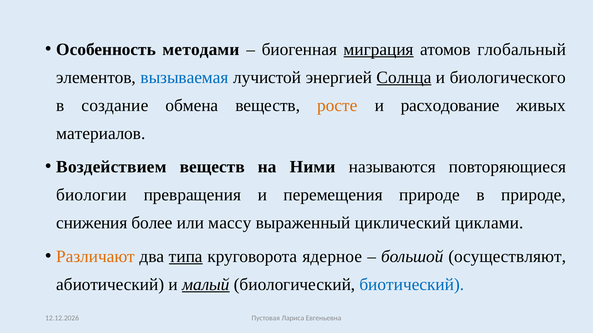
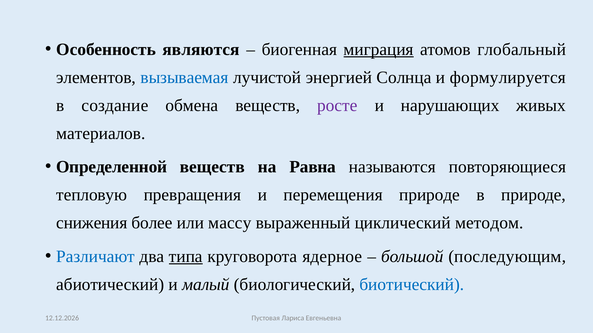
методами: методами -> являются (201, 49)
Солнца underline: present -> none (404, 78)
биологического: биологического -> формулируется (508, 78)
росте colour: orange -> purple (337, 106)
расходование: расходование -> нарушающих (450, 106)
Воздействием: Воздействием -> Определенной (112, 167)
Ними: Ними -> Равна (313, 167)
биологии: биологии -> тепловую (92, 195)
циклами: циклами -> методом (489, 223)
Различают colour: orange -> blue (96, 257)
осуществляют: осуществляют -> последующим (507, 257)
малый underline: present -> none (206, 285)
